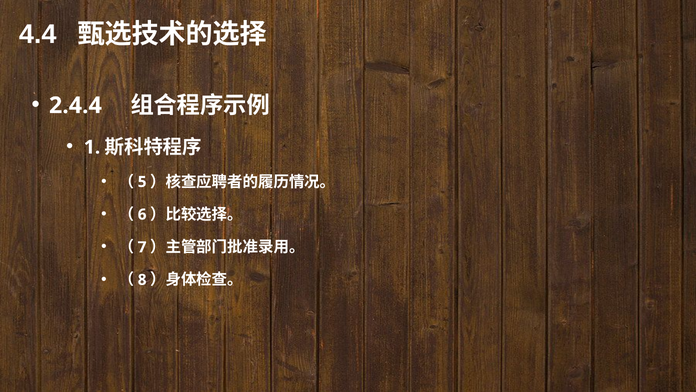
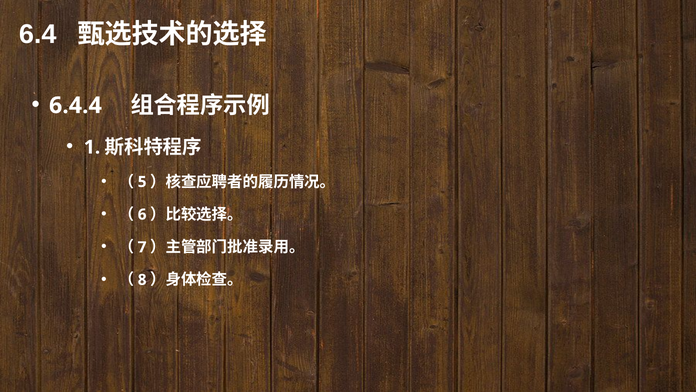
4.4: 4.4 -> 6.4 (38, 34)
2.4.4: 2.4.4 -> 6.4.4 (75, 105)
